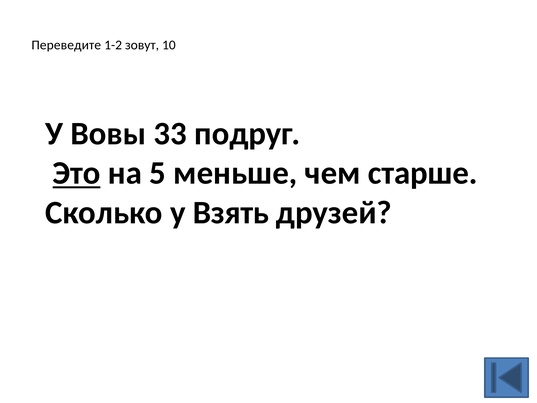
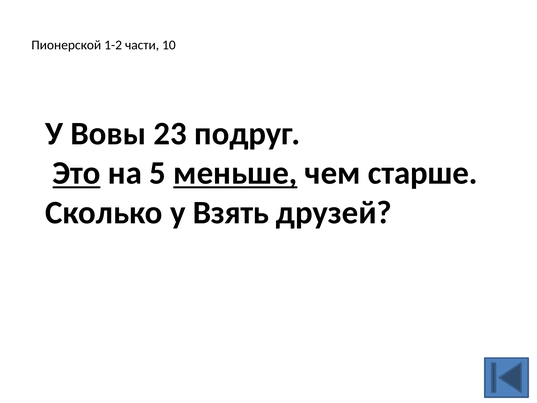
Переведите: Переведите -> Пионерской (66, 45)
зовут: зовут -> части (142, 45)
33: 33 -> 23 (170, 134)
меньше underline: none -> present (235, 173)
